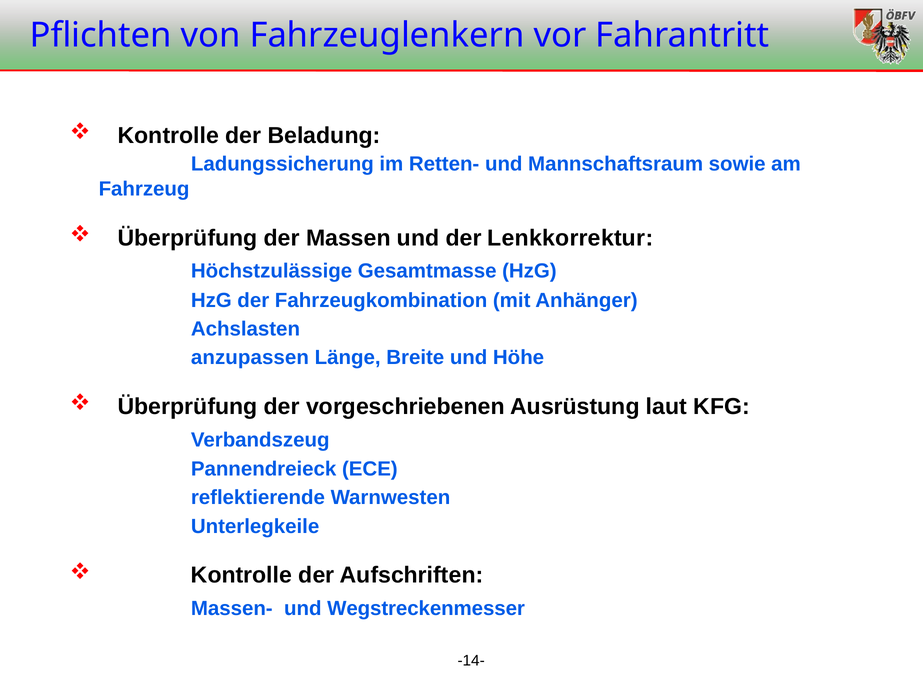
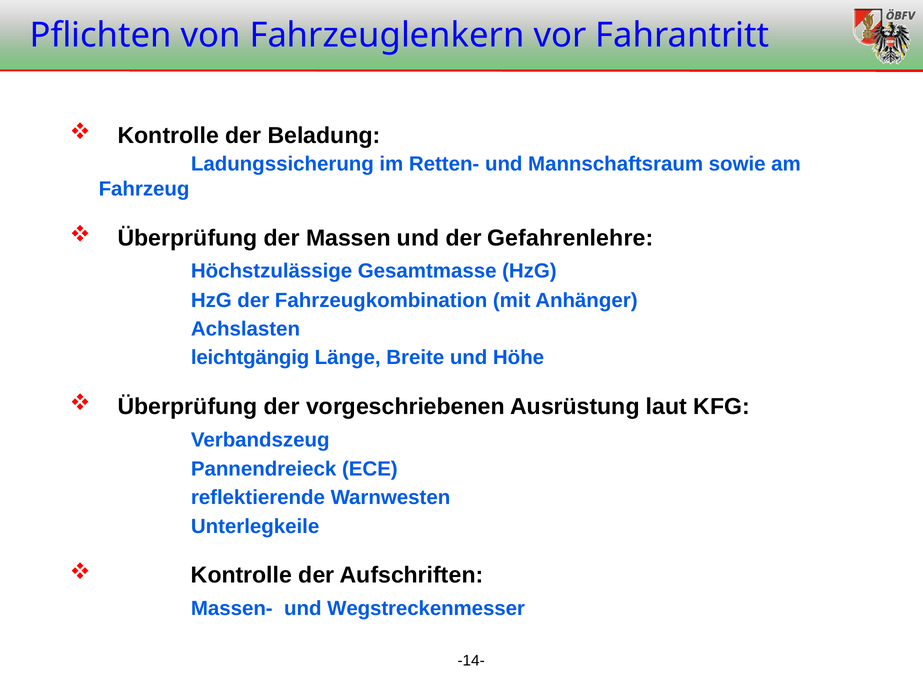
Lenkkorrektur: Lenkkorrektur -> Gefahrenlehre (570, 238)
anzupassen: anzupassen -> leichtgängig (250, 358)
